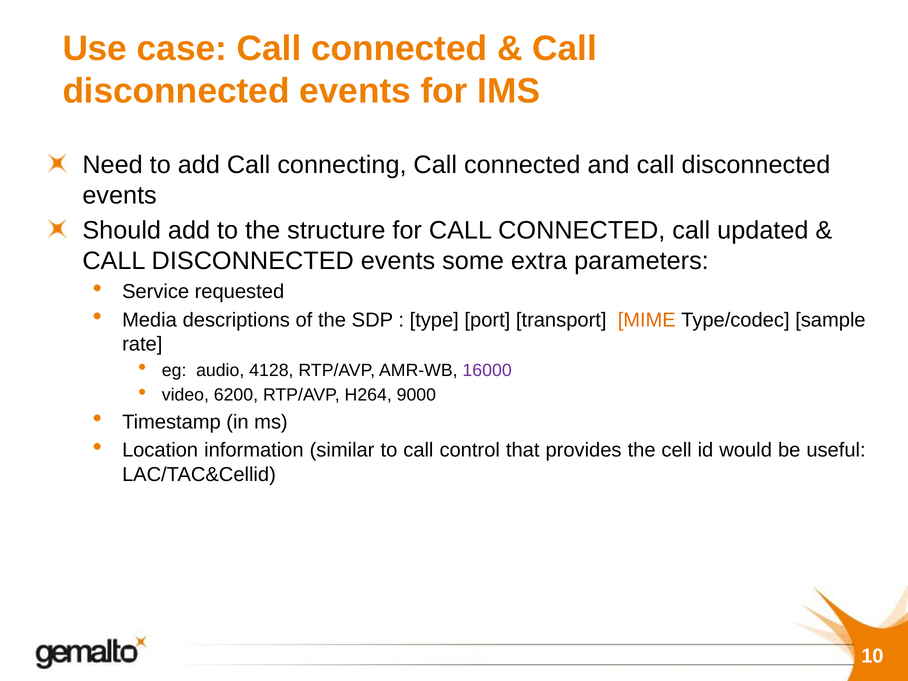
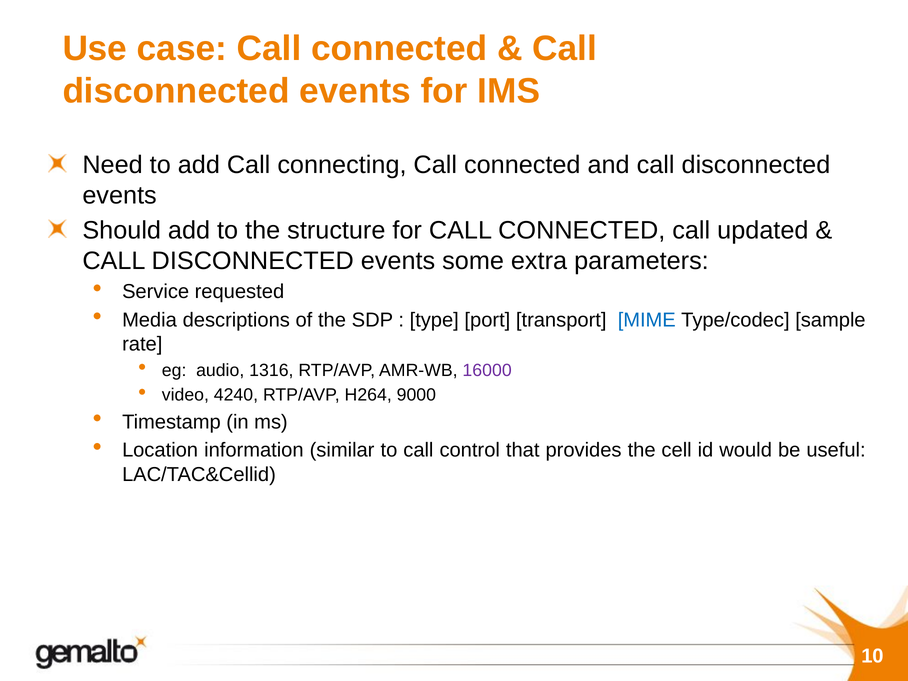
MIME colour: orange -> blue (647, 320)
4128: 4128 -> 1316 (271, 370)
6200: 6200 -> 4240 (236, 395)
